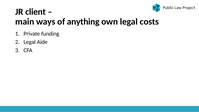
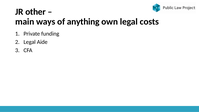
client: client -> other (36, 12)
